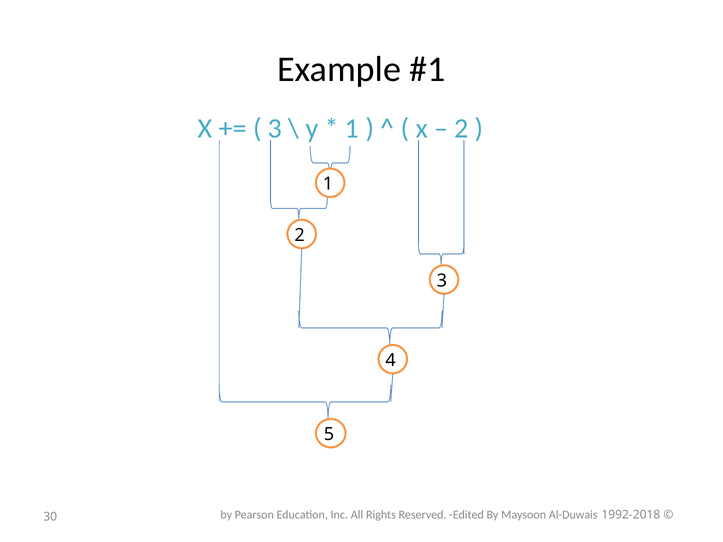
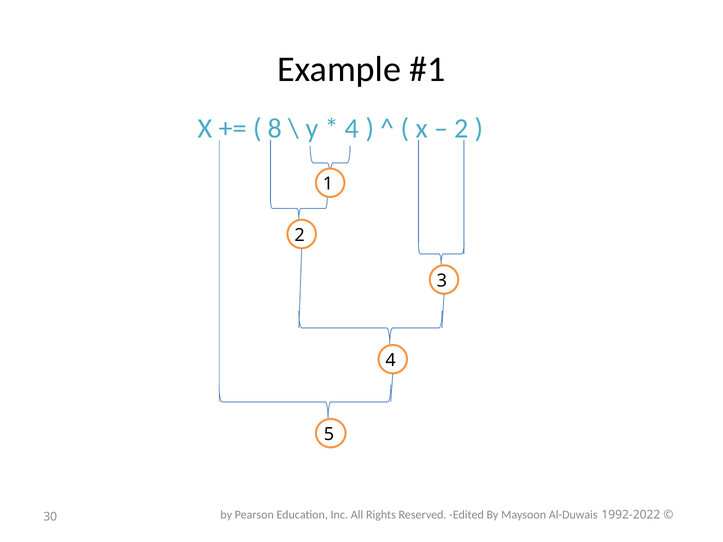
3: 3 -> 8 (275, 128)
1: 1 -> 4 (352, 128)
1992-2018: 1992-2018 -> 1992-2022 (631, 515)
